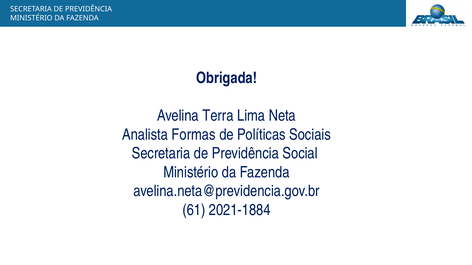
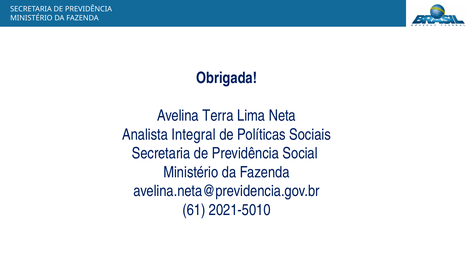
Formas: Formas -> Integral (194, 135)
2021-1884: 2021-1884 -> 2021-5010 (240, 210)
